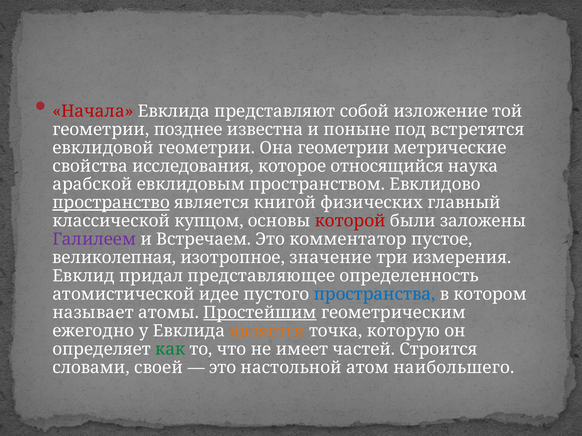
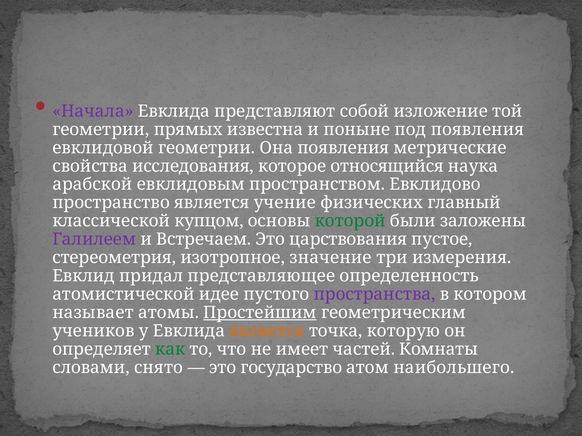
Начала colour: red -> purple (93, 111)
позднее: позднее -> прямых (188, 130)
под встретятся: встретятся -> появления (477, 130)
Она геометрии: геометрии -> появления (343, 148)
пространство underline: present -> none (111, 203)
книгой: книгой -> учение (285, 203)
которой colour: red -> green (350, 221)
комментатор: комментатор -> царствования (348, 240)
великолепная: великолепная -> стереометрия (114, 258)
пространства colour: blue -> purple (375, 295)
ежегодно: ежегодно -> учеников (93, 331)
Строится: Строится -> Комнаты (439, 350)
своей: своей -> снято (159, 368)
настольной: настольной -> государство (291, 368)
